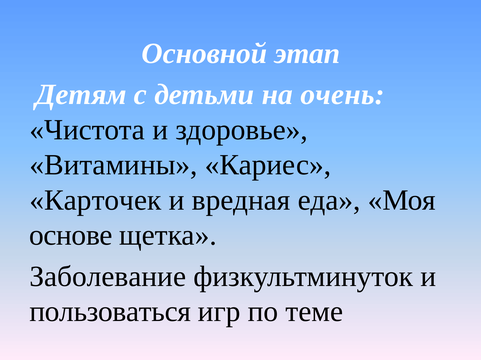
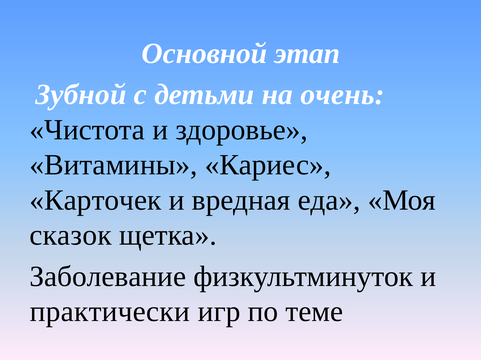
Детям: Детям -> Зубной (81, 95)
основе: основе -> сказок (71, 236)
пользоваться: пользоваться -> практически (110, 312)
